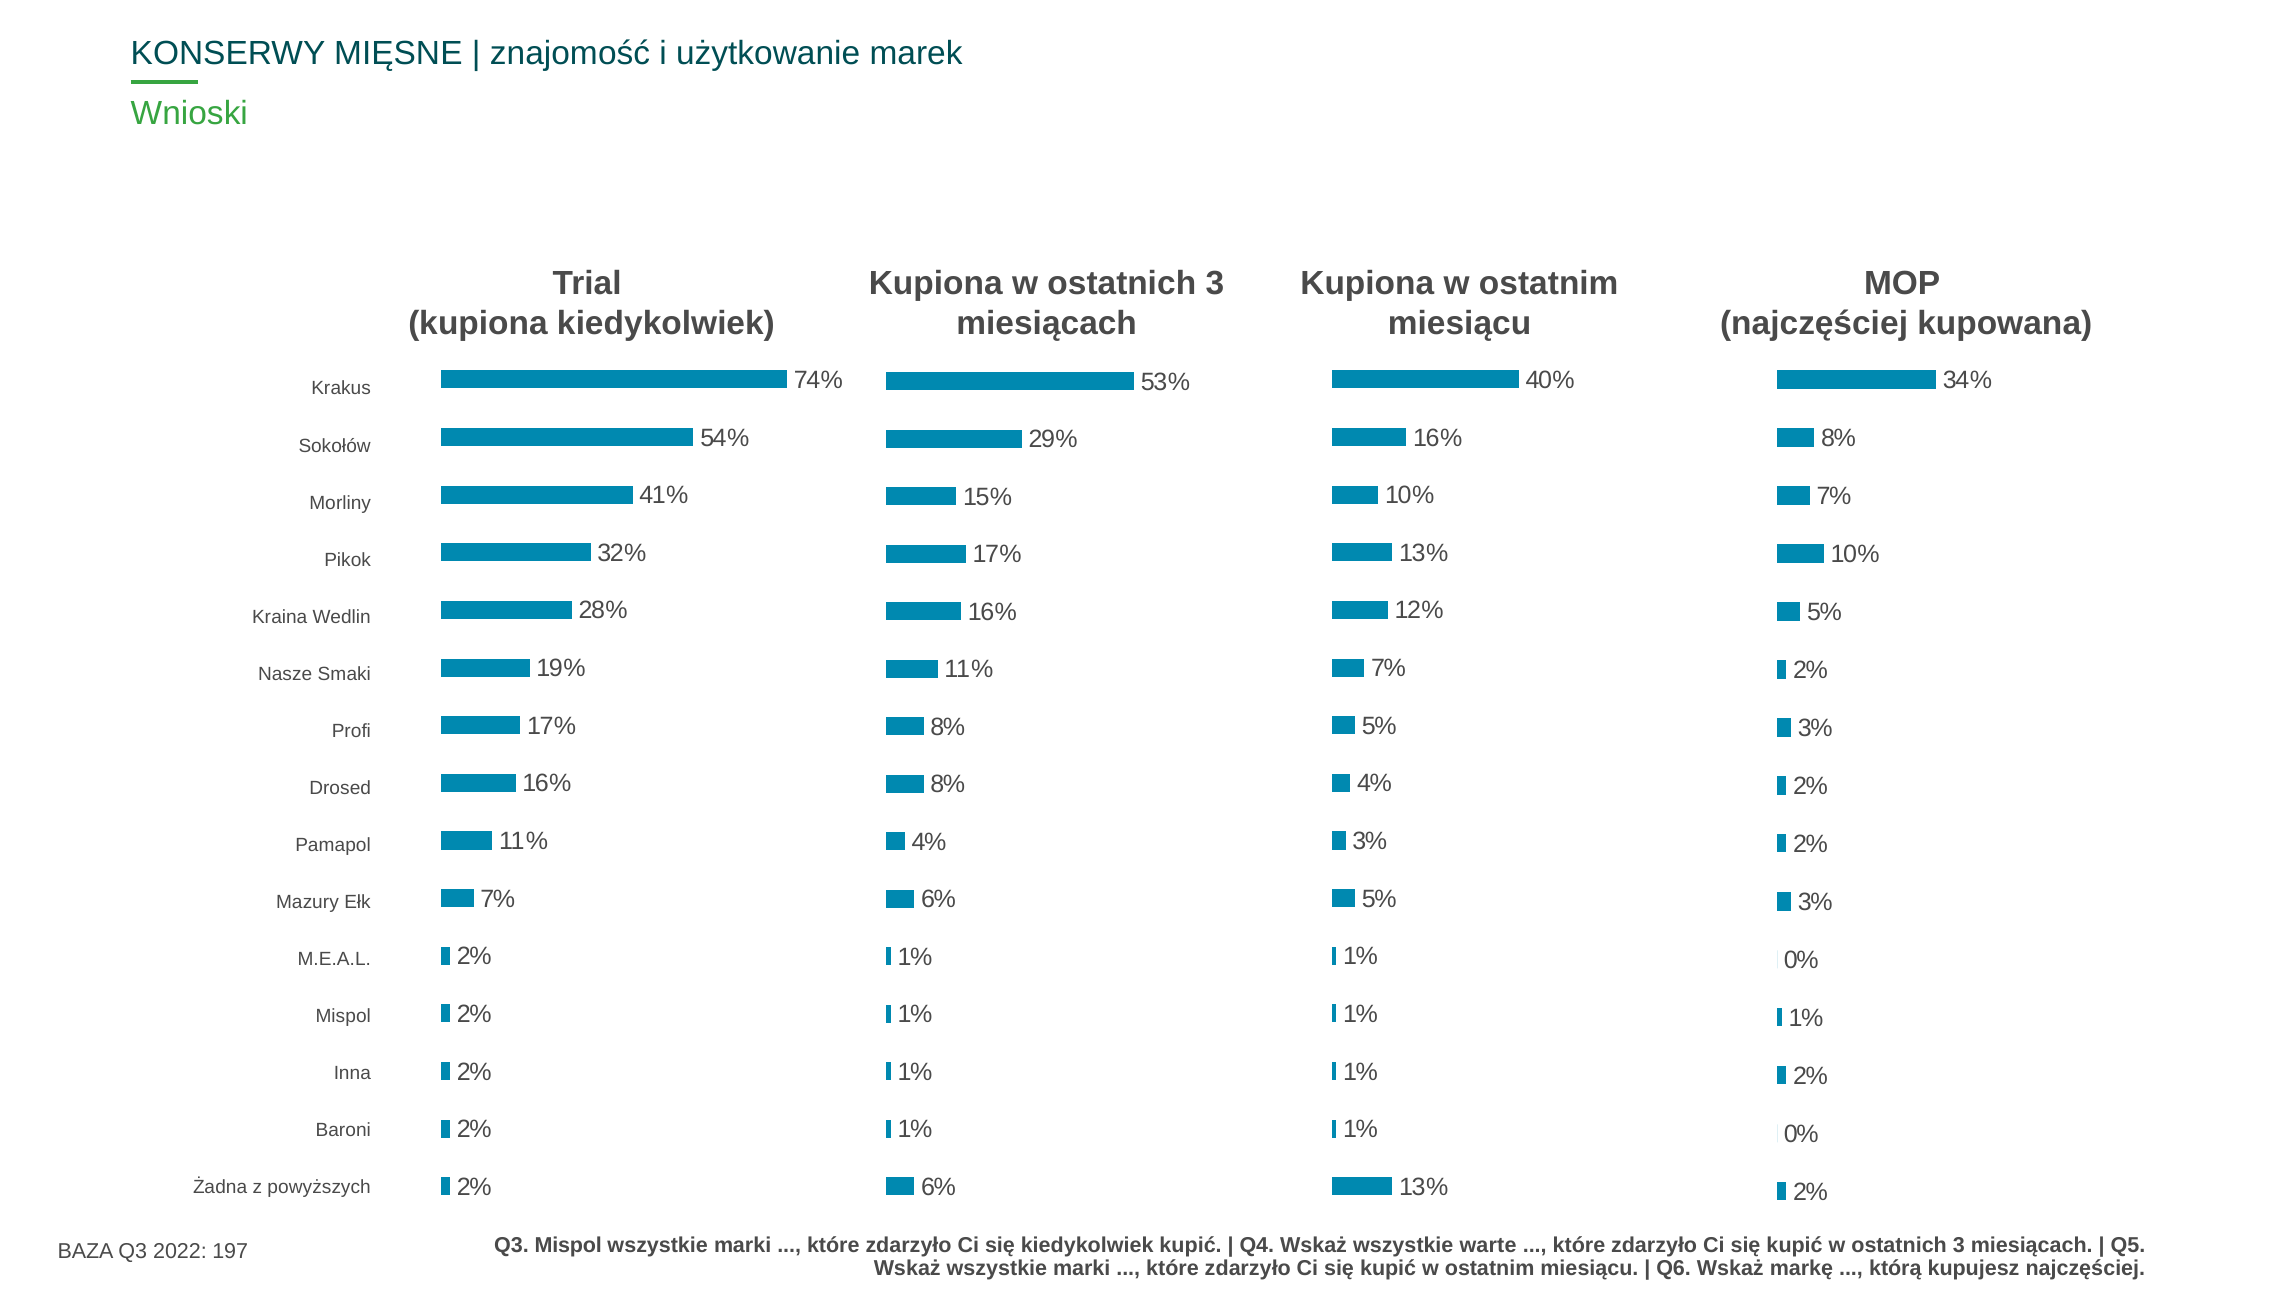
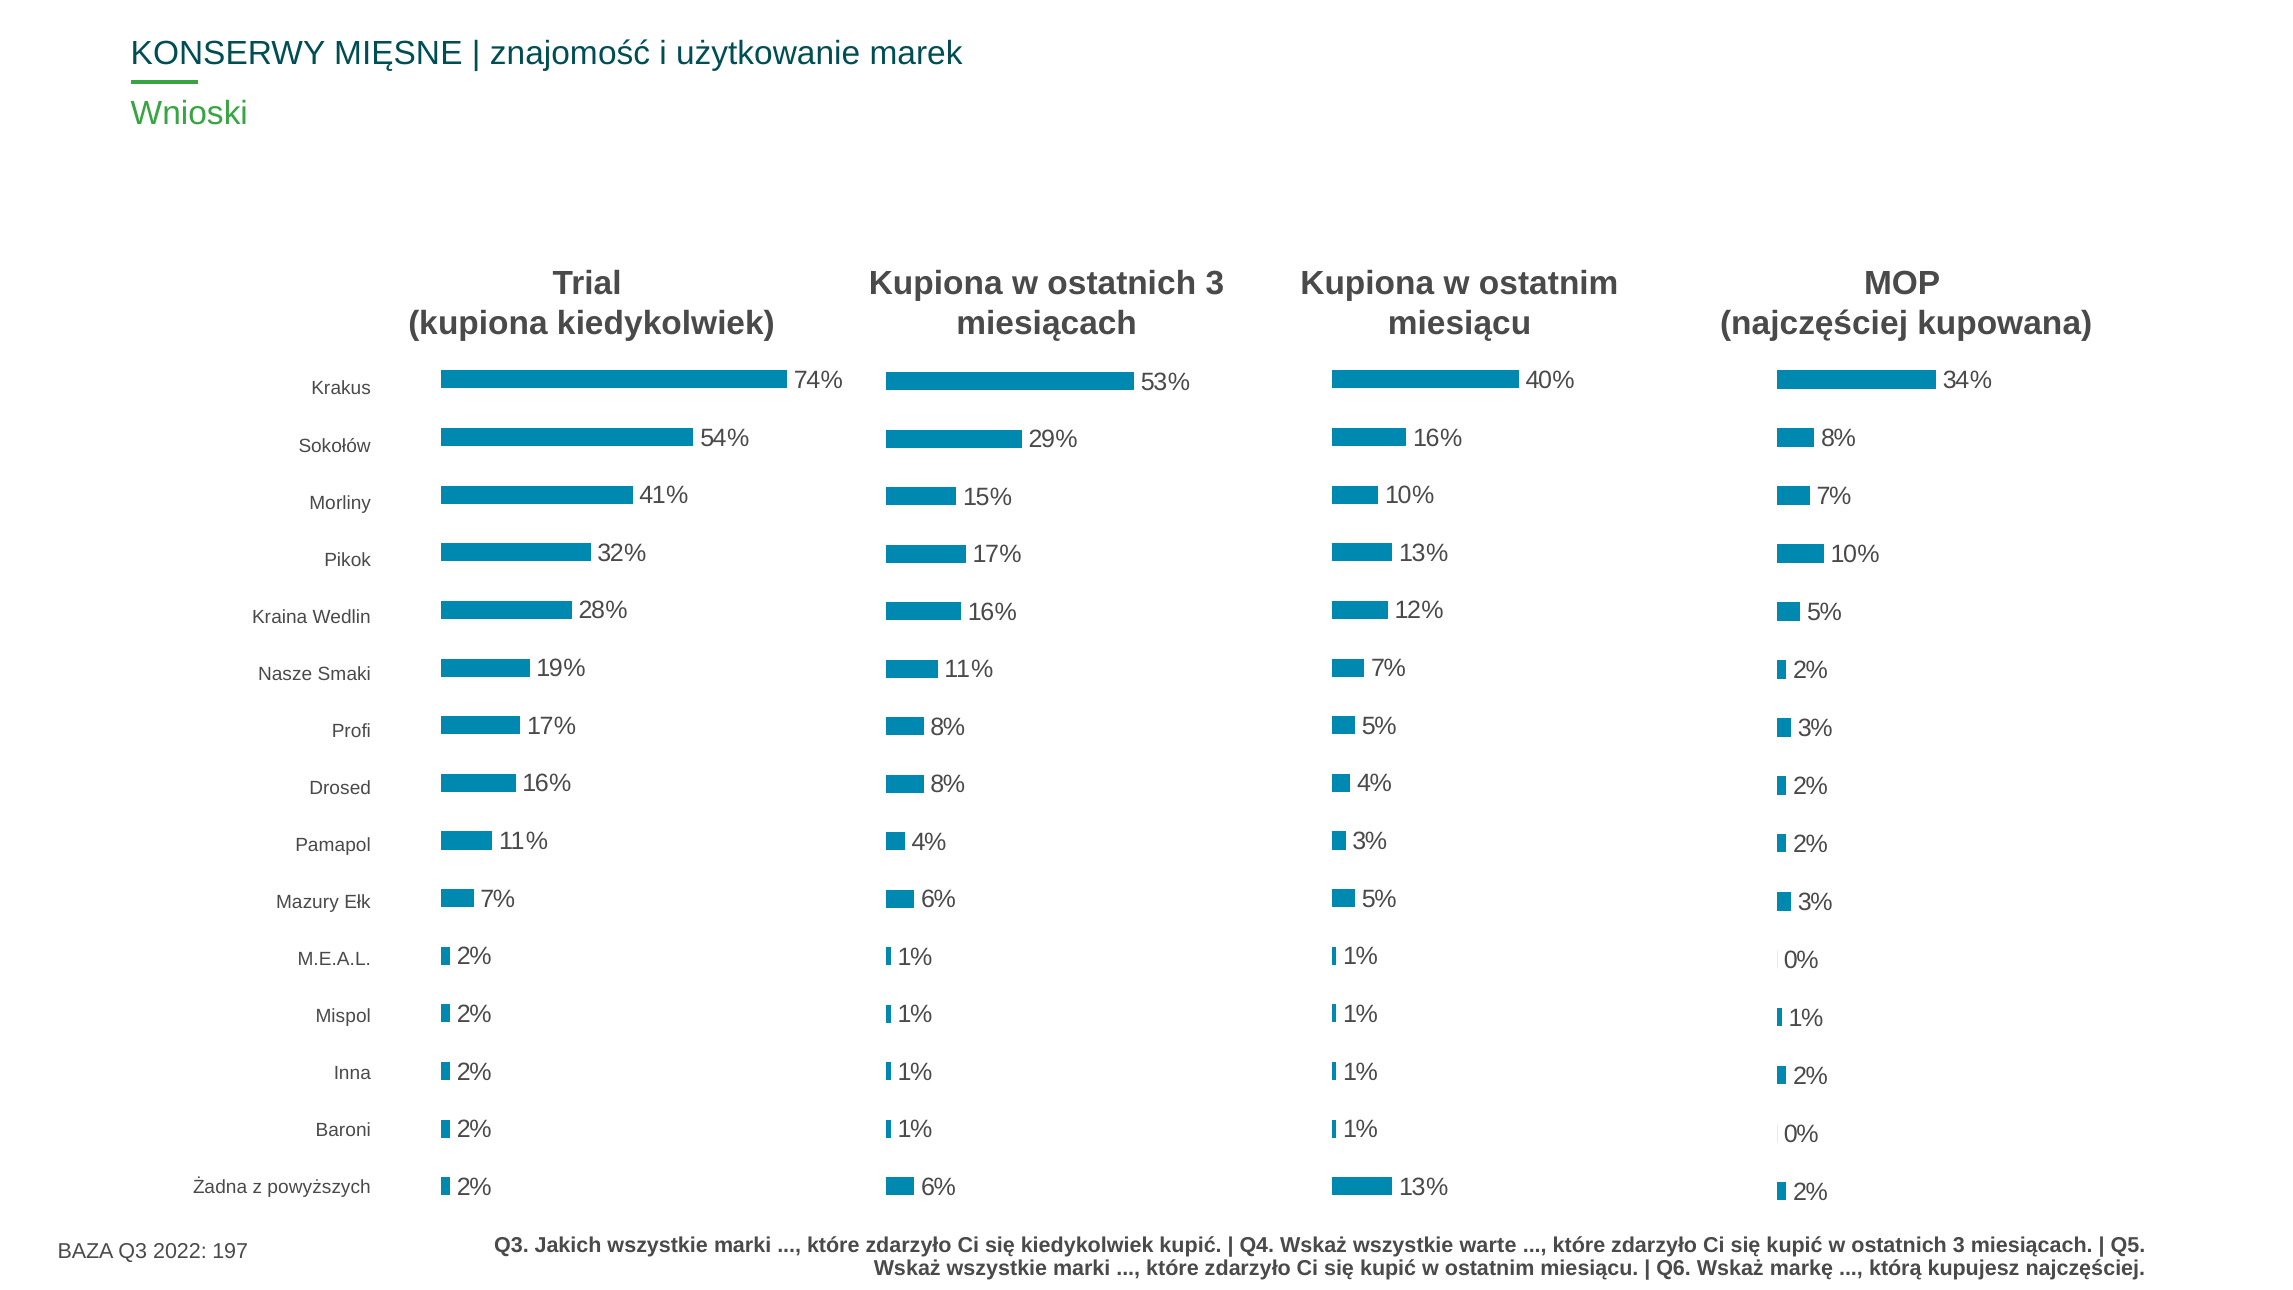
Q3 Mispol: Mispol -> Jakich (568, 1245)
